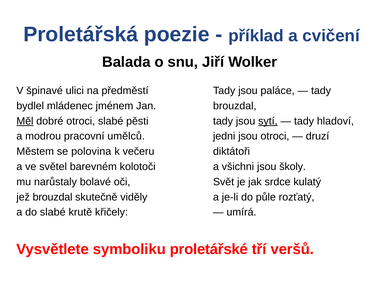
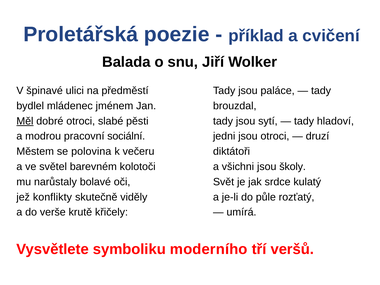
sytí underline: present -> none (268, 121)
umělců: umělců -> sociální (126, 136)
jež brouzdal: brouzdal -> konflikty (52, 197)
do slabé: slabé -> verše (53, 212)
proletářské: proletářské -> moderního (209, 249)
